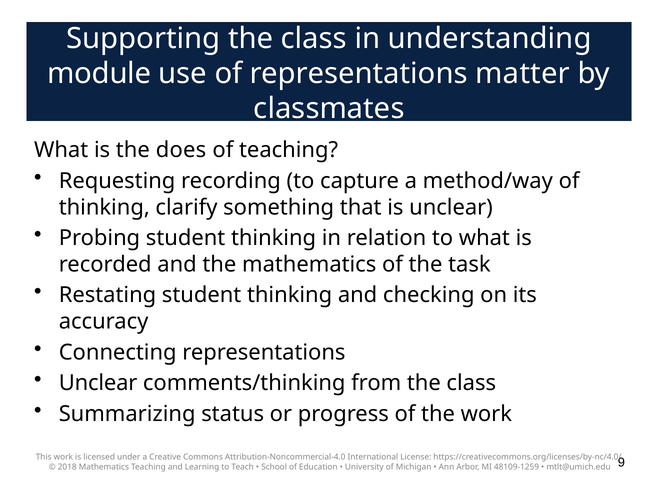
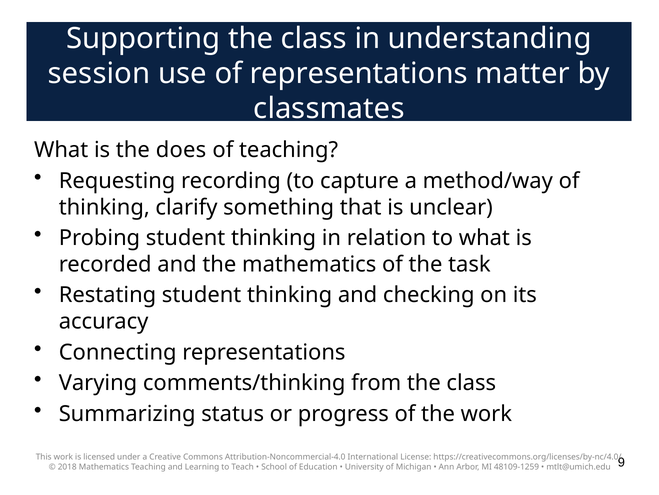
module: module -> session (99, 73)
Unclear: Unclear -> Varying (98, 383)
